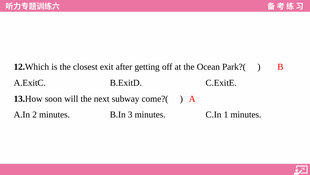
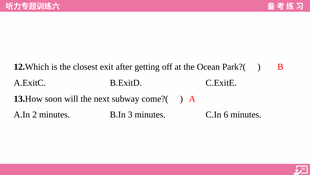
1: 1 -> 6 (226, 114)
